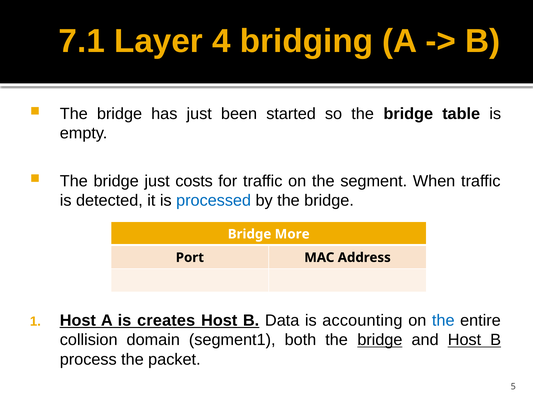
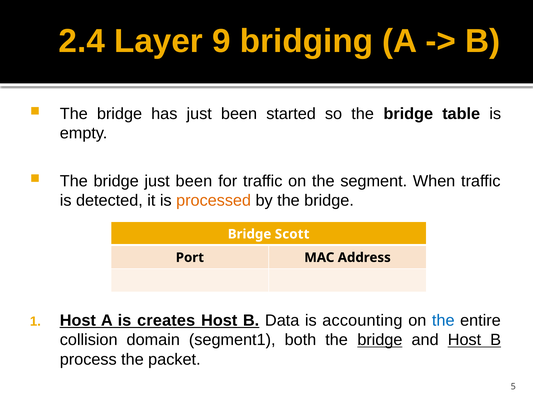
7.1: 7.1 -> 2.4 (82, 41)
4: 4 -> 9 (221, 41)
bridge just costs: costs -> been (194, 181)
processed colour: blue -> orange (214, 201)
More: More -> Scott (292, 235)
